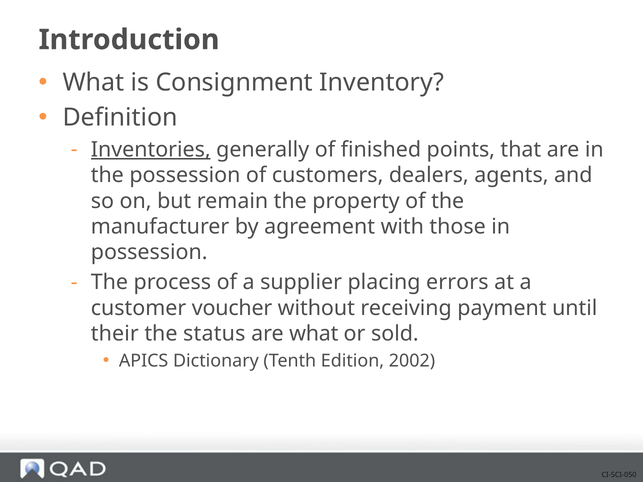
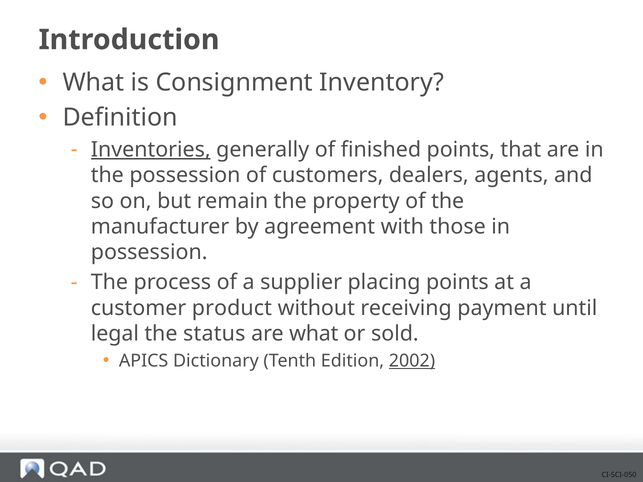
placing errors: errors -> points (457, 283)
voucher: voucher -> product (232, 308)
their: their -> legal (115, 334)
2002 underline: none -> present (412, 361)
